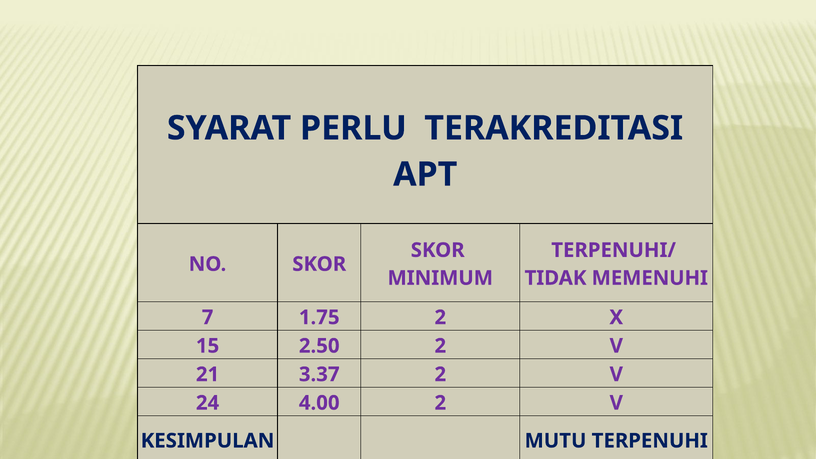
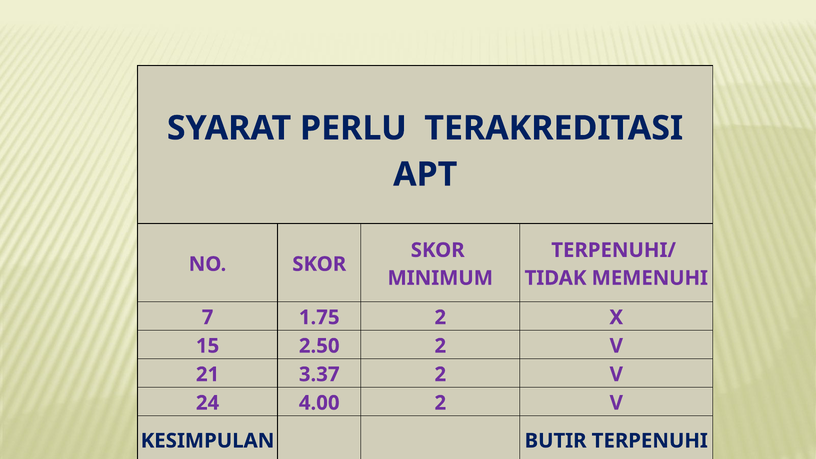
MUTU: MUTU -> BUTIR (556, 441)
